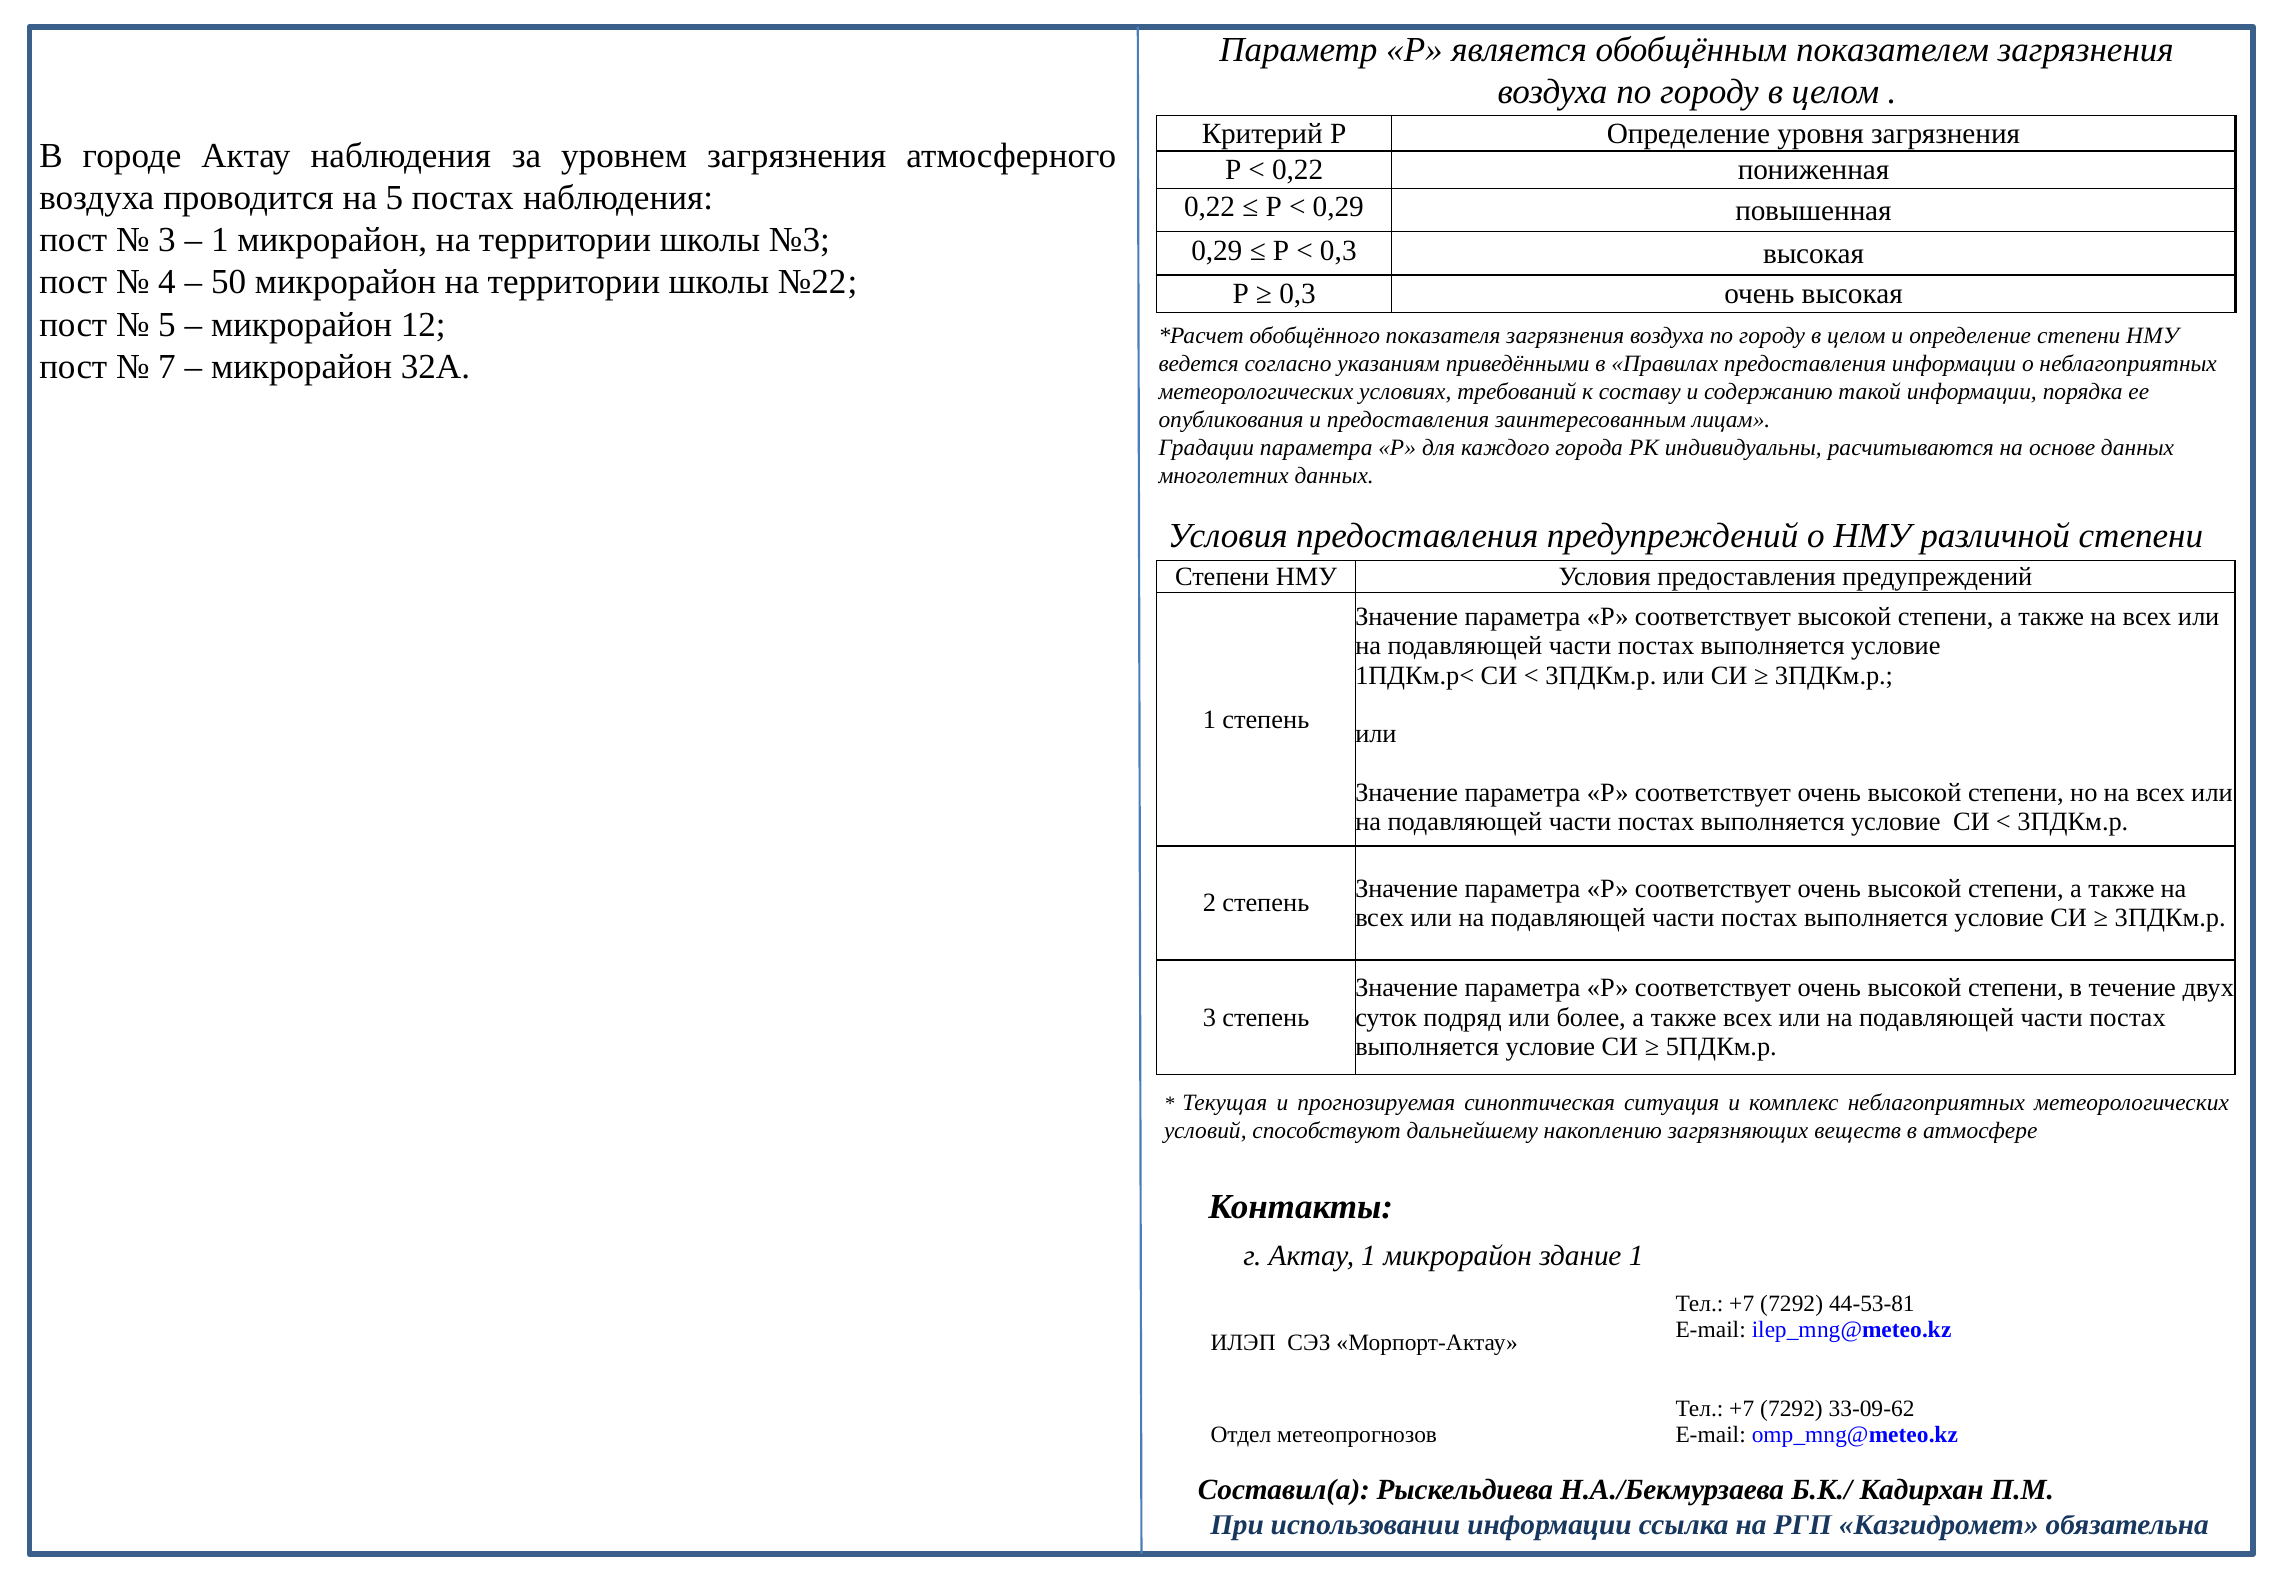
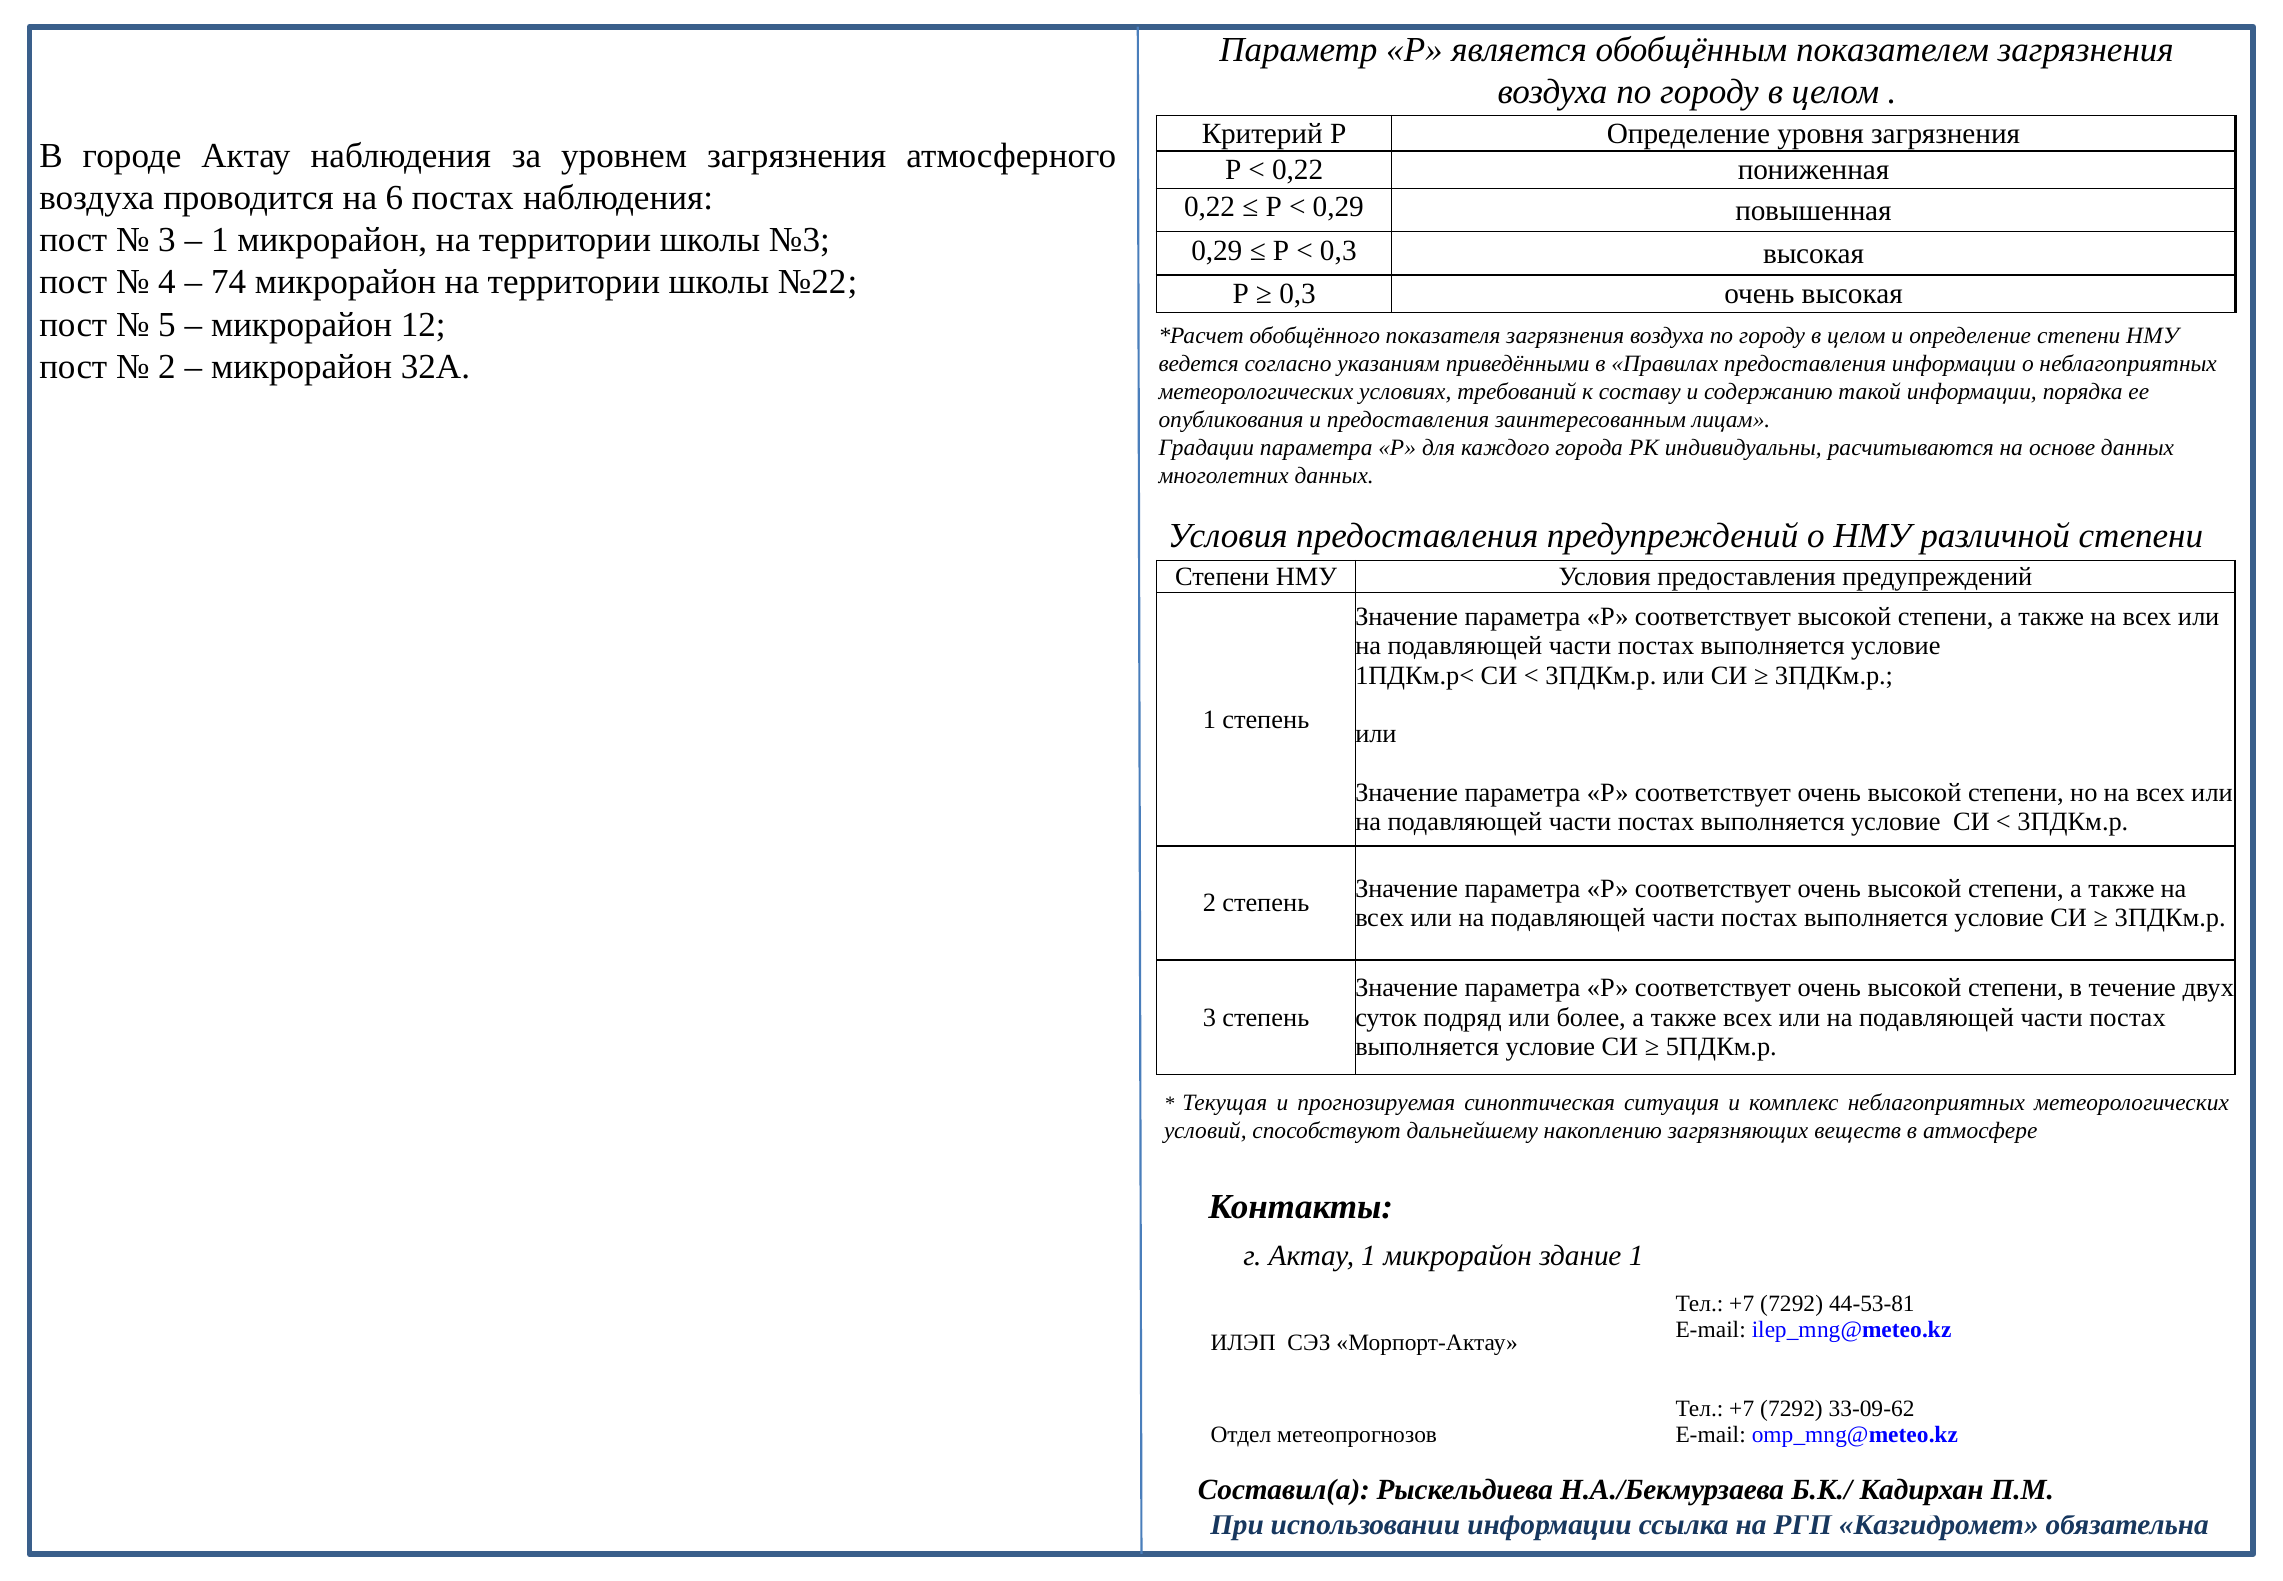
на 5: 5 -> 6 (394, 198)
50: 50 -> 74 (229, 282)
7: 7 -> 2 (167, 367)
